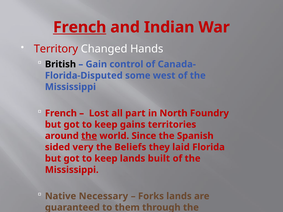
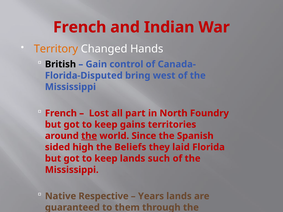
French underline: present -> none (80, 27)
Territory colour: red -> orange (56, 49)
some: some -> bring (138, 76)
very: very -> high (83, 147)
built: built -> such (159, 159)
Necessary: Necessary -> Respective (104, 196)
Forks: Forks -> Years (151, 196)
